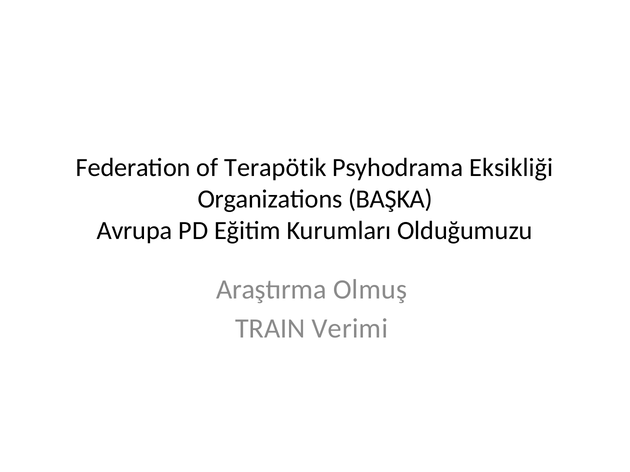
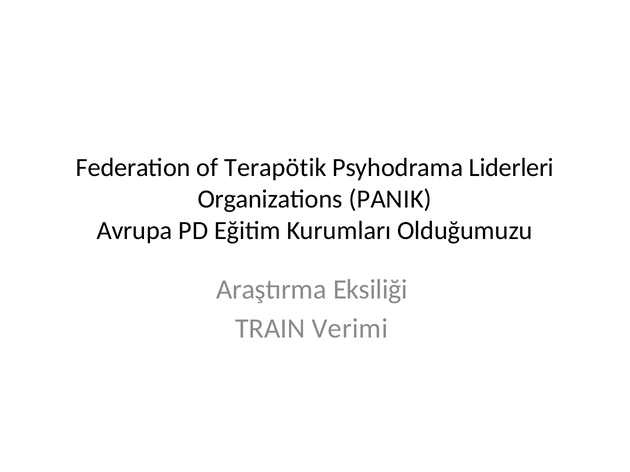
Eksikliği: Eksikliği -> Liderleri (511, 168)
BAŞKA: BAŞKA -> PANIK (390, 199)
Olmuş: Olmuş -> Eksiliği (370, 290)
